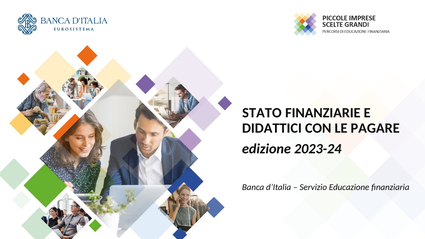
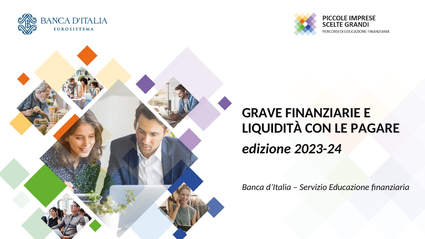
STATO: STATO -> GRAVE (262, 113)
DIDATTICI: DIDATTICI -> LIQUIDITÀ (272, 128)
